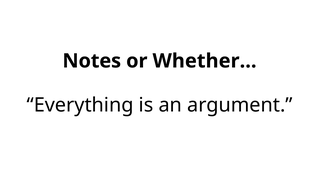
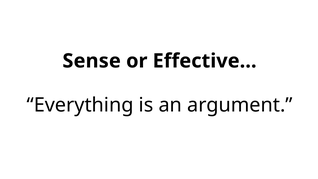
Notes: Notes -> Sense (92, 61)
Whether…: Whether… -> Effective… (205, 61)
